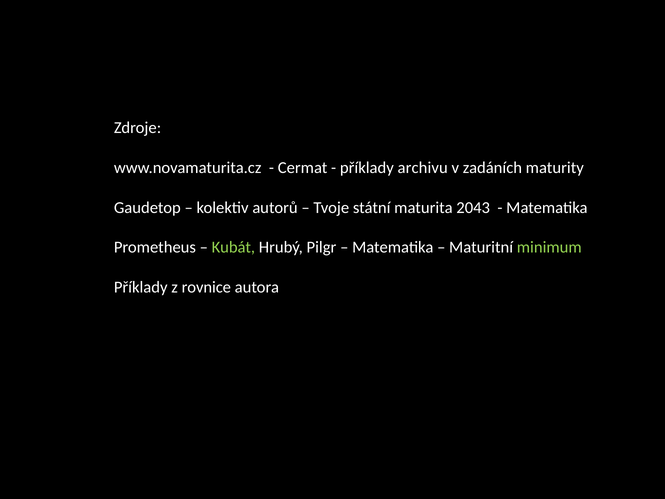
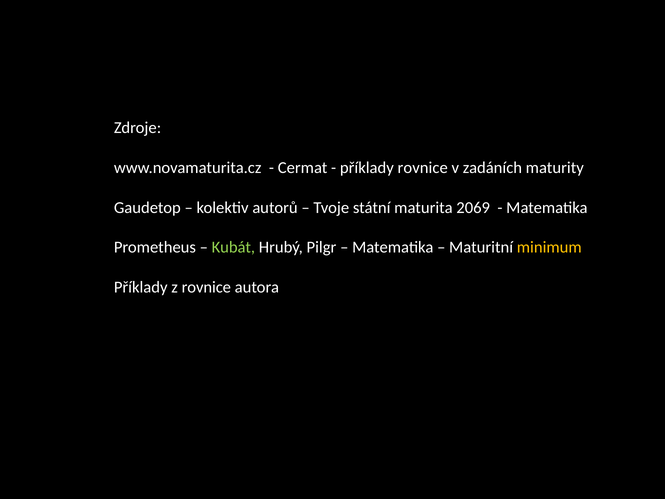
příklady archivu: archivu -> rovnice (423, 168)
2043: 2043 -> 2069 (473, 207)
minimum colour: light green -> yellow (549, 247)
